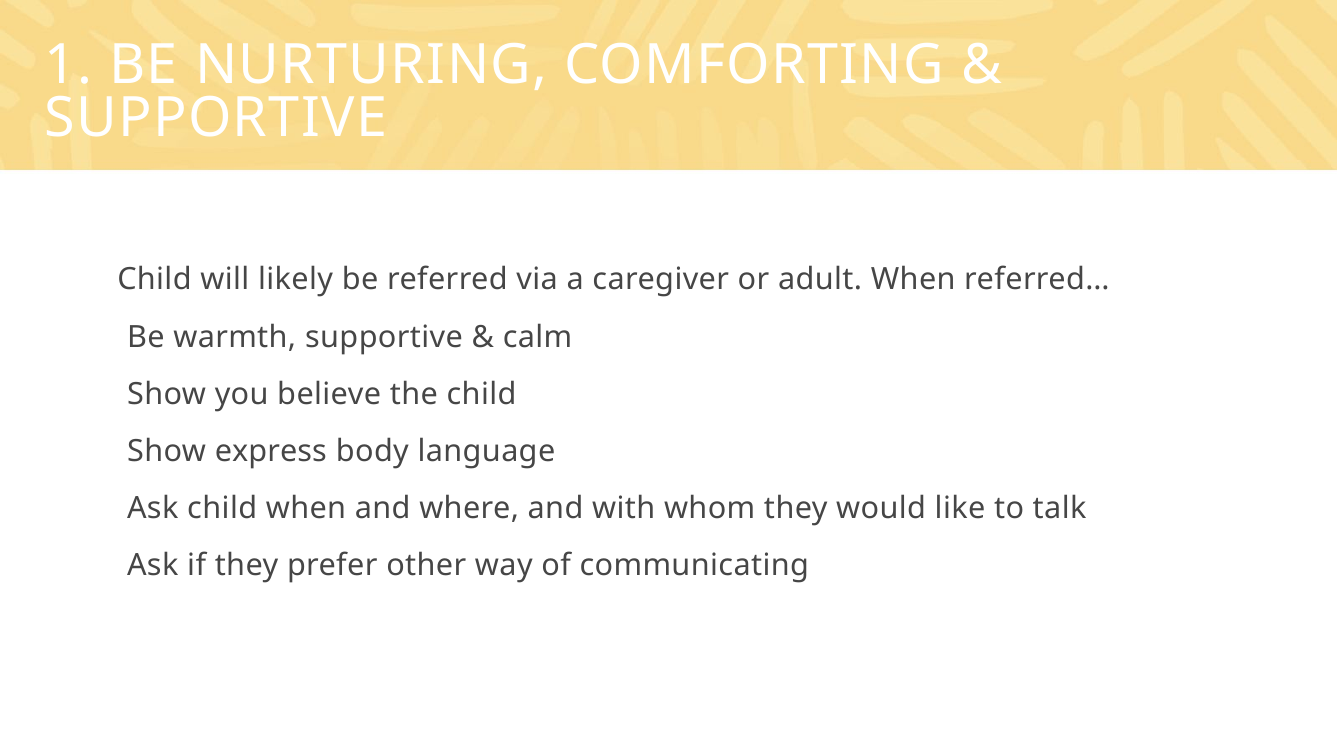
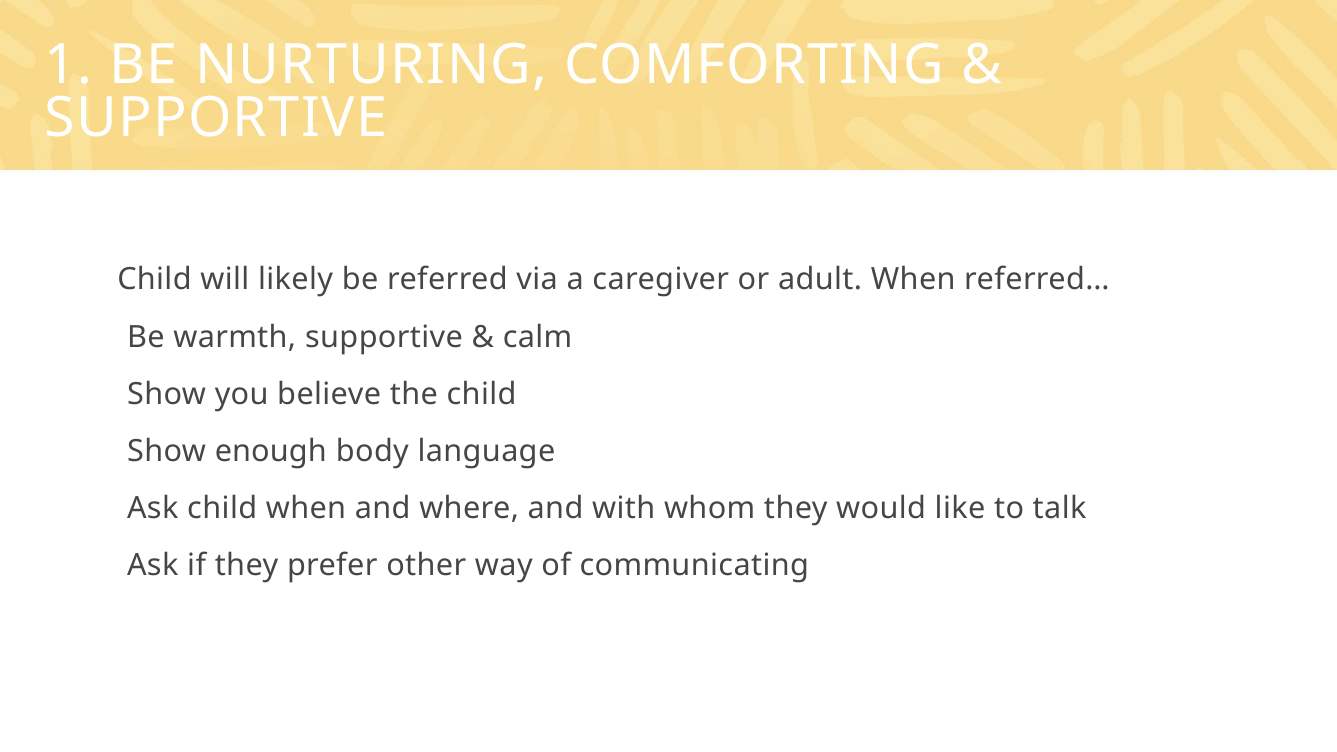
express: express -> enough (271, 451)
